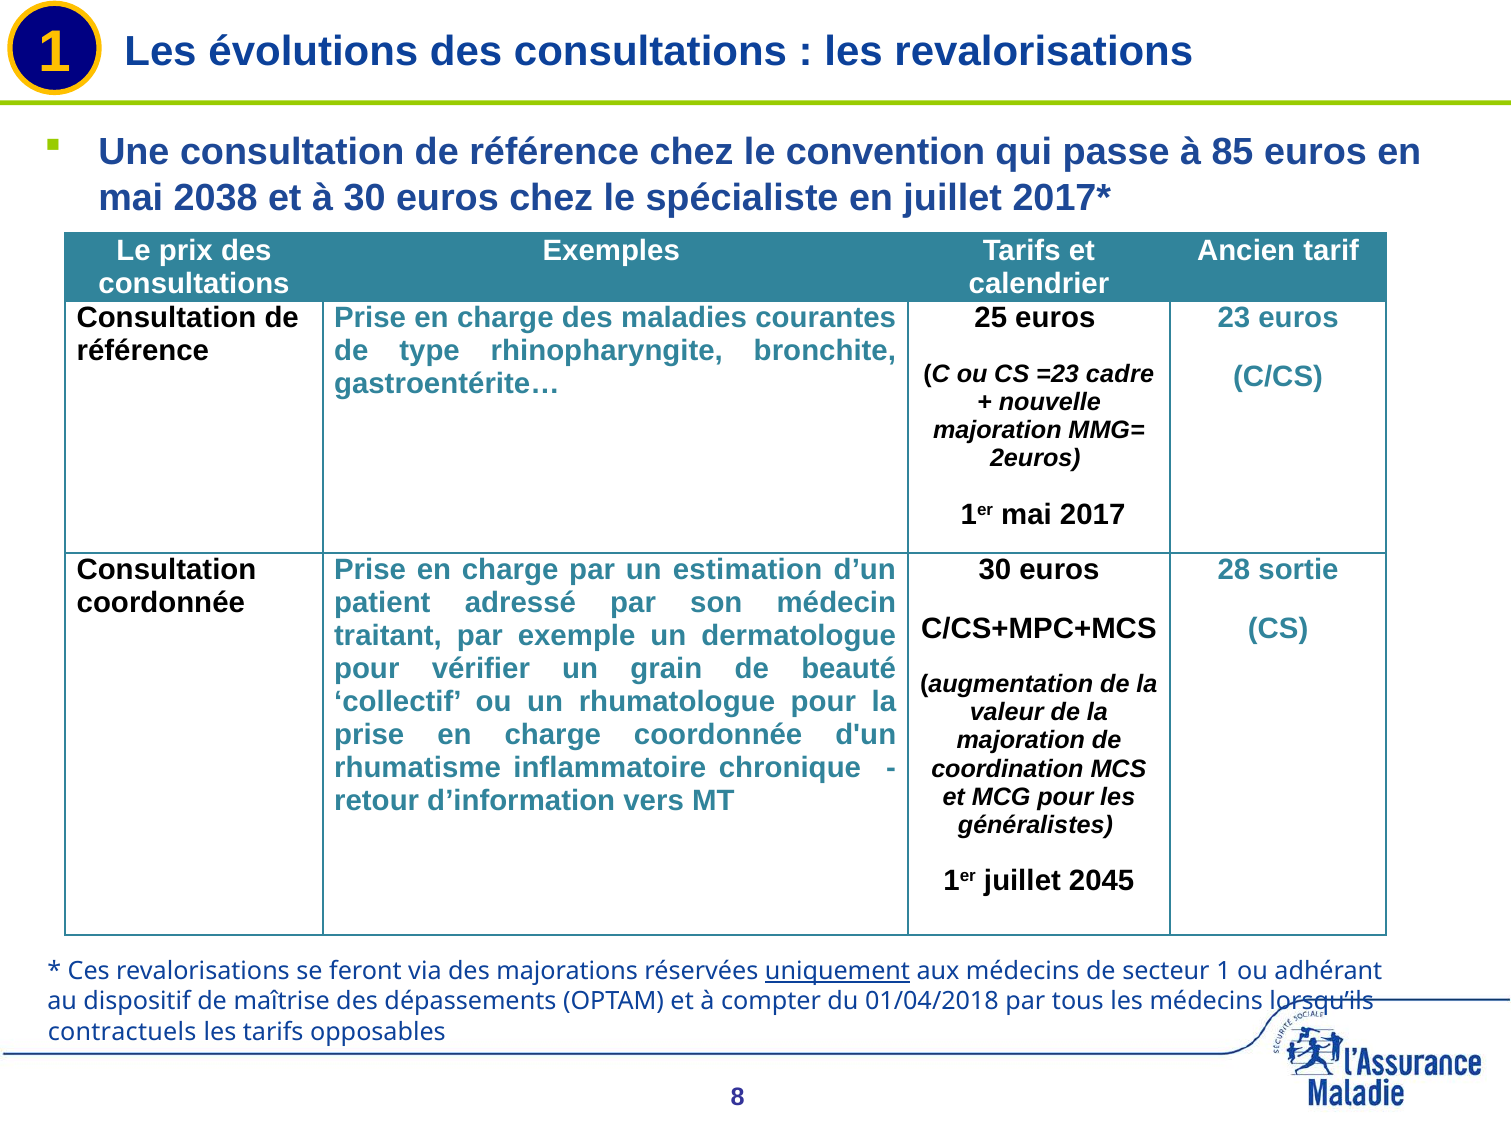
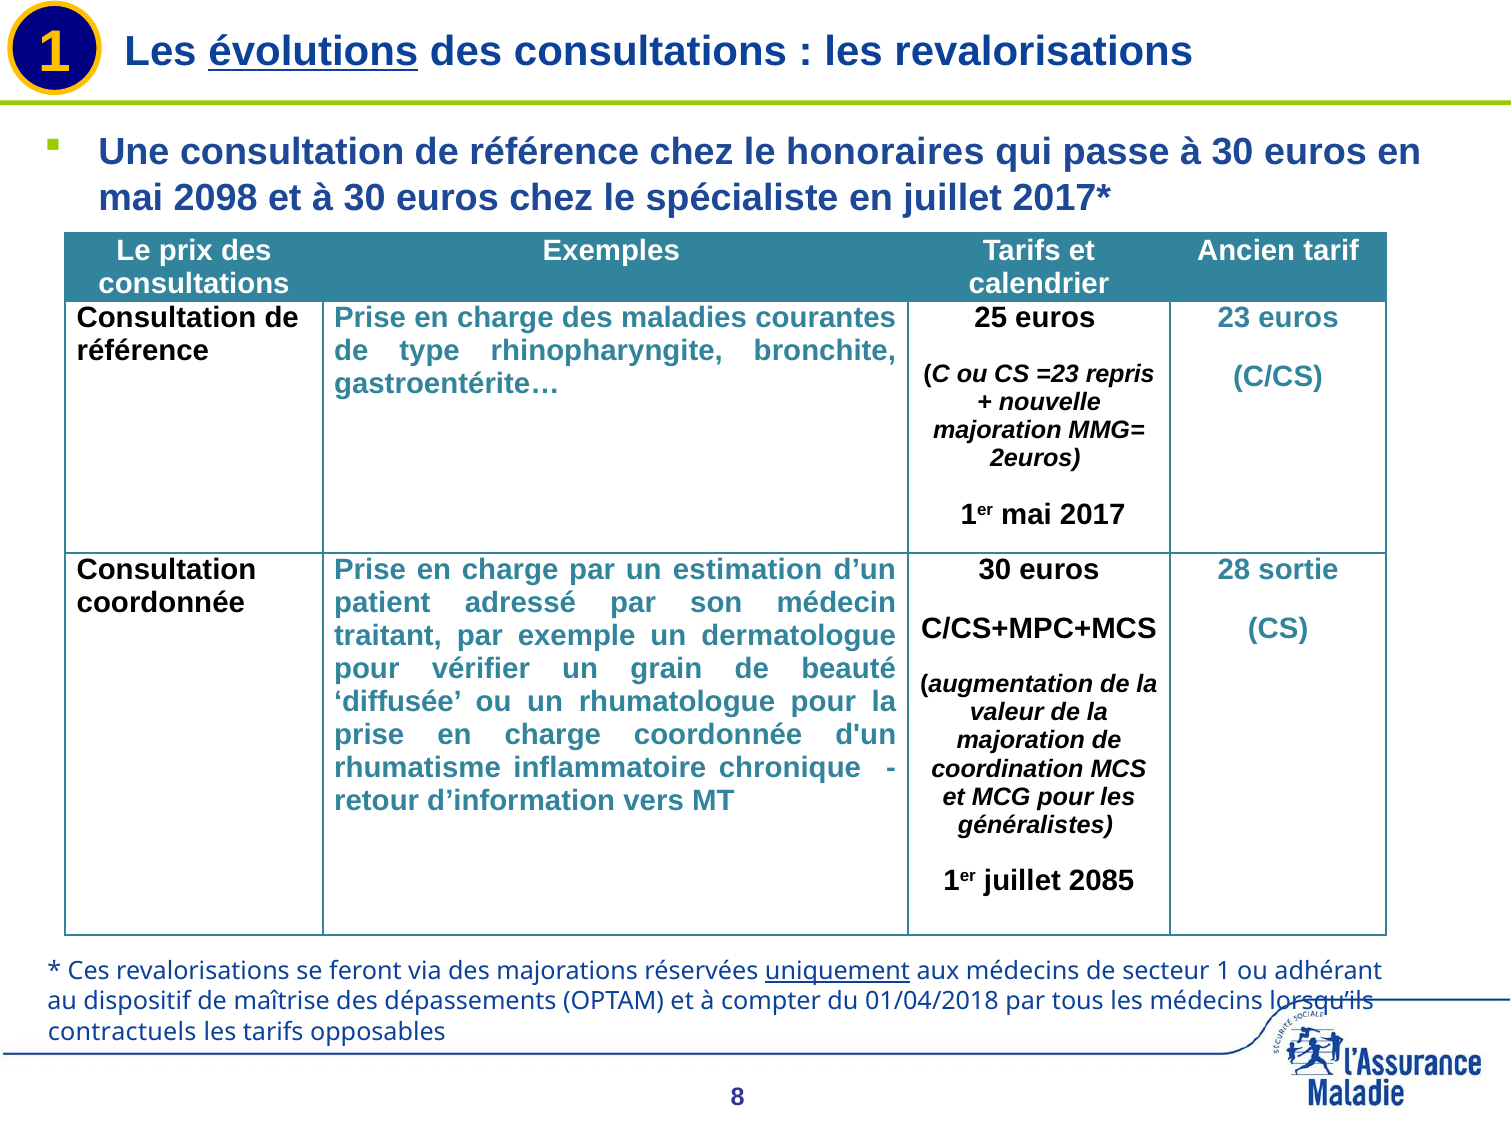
évolutions underline: none -> present (313, 52)
convention: convention -> honoraires (885, 152)
passe à 85: 85 -> 30 (1233, 152)
2038: 2038 -> 2098 (216, 198)
cadre: cadre -> repris (1120, 374)
collectif: collectif -> diffusée (398, 702)
2045: 2045 -> 2085 (1102, 881)
